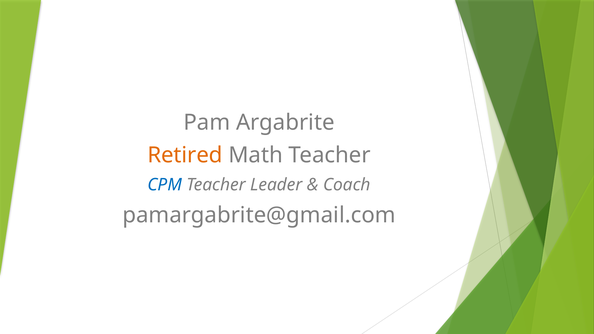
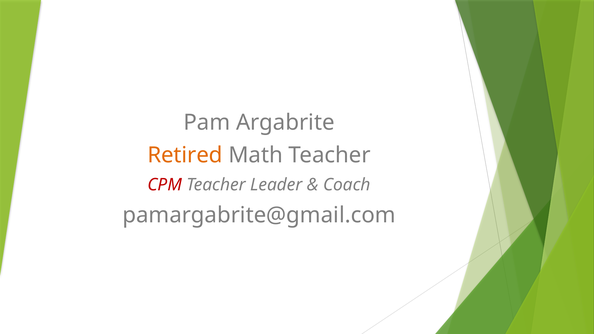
CPM colour: blue -> red (165, 185)
